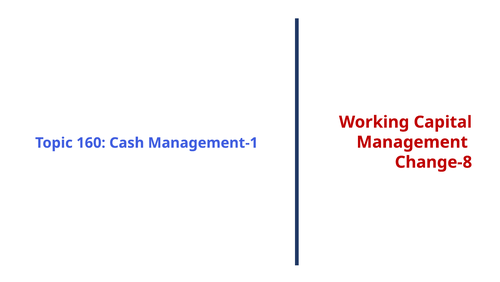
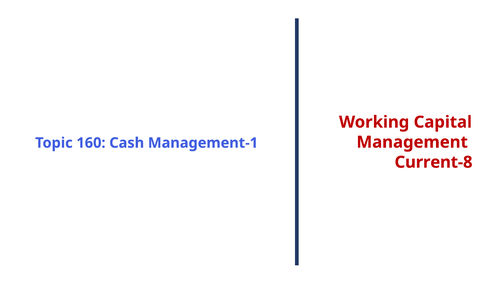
Change-8: Change-8 -> Current-8 (434, 162)
